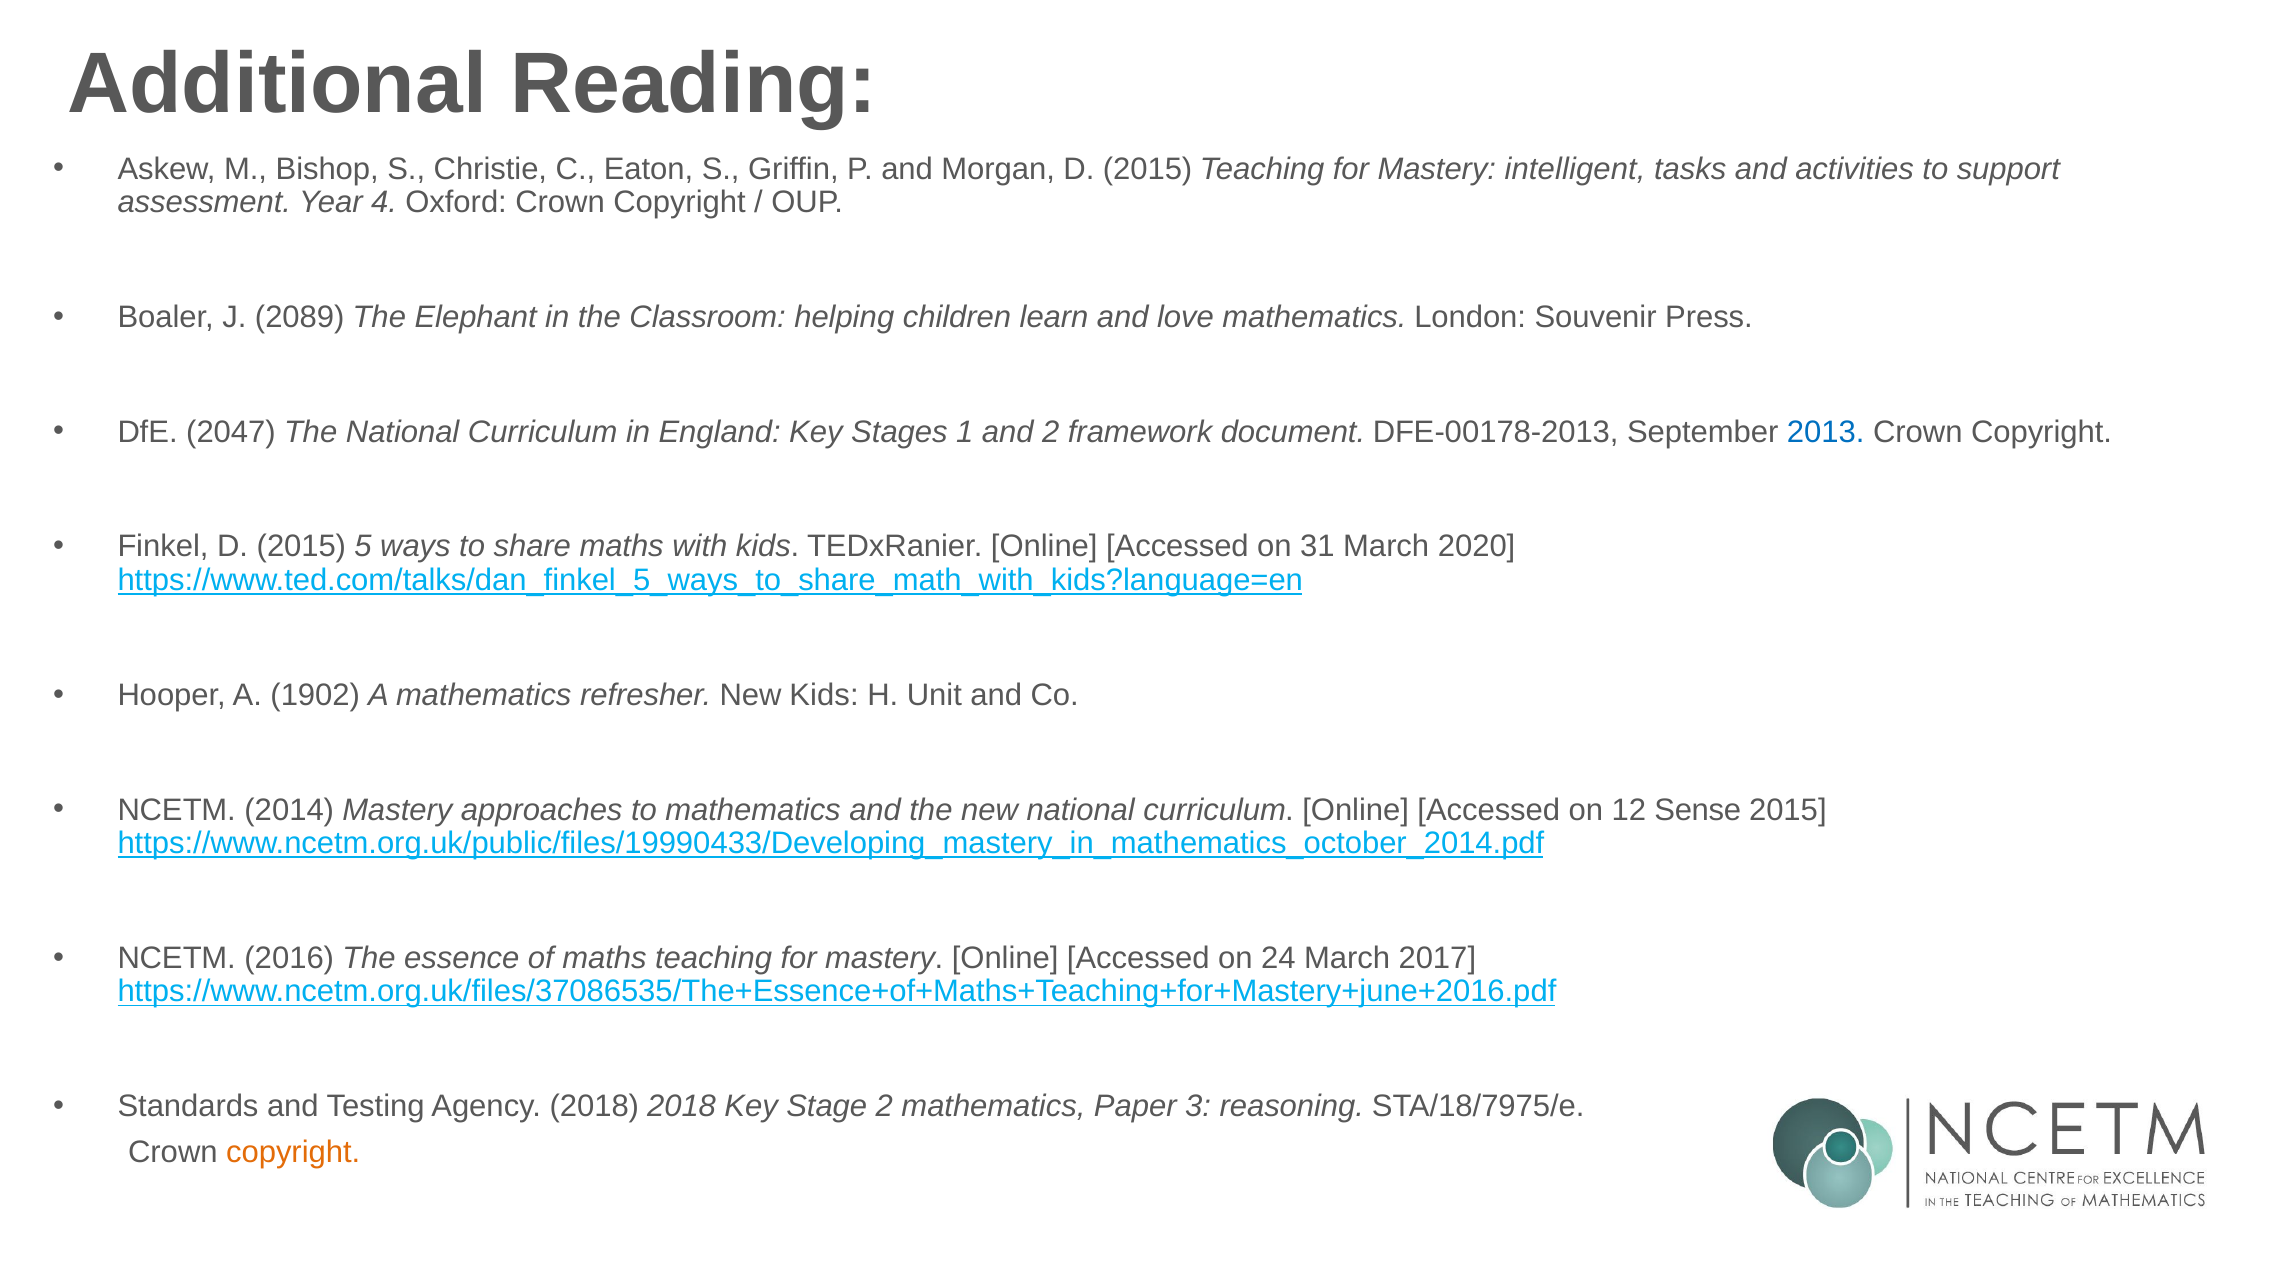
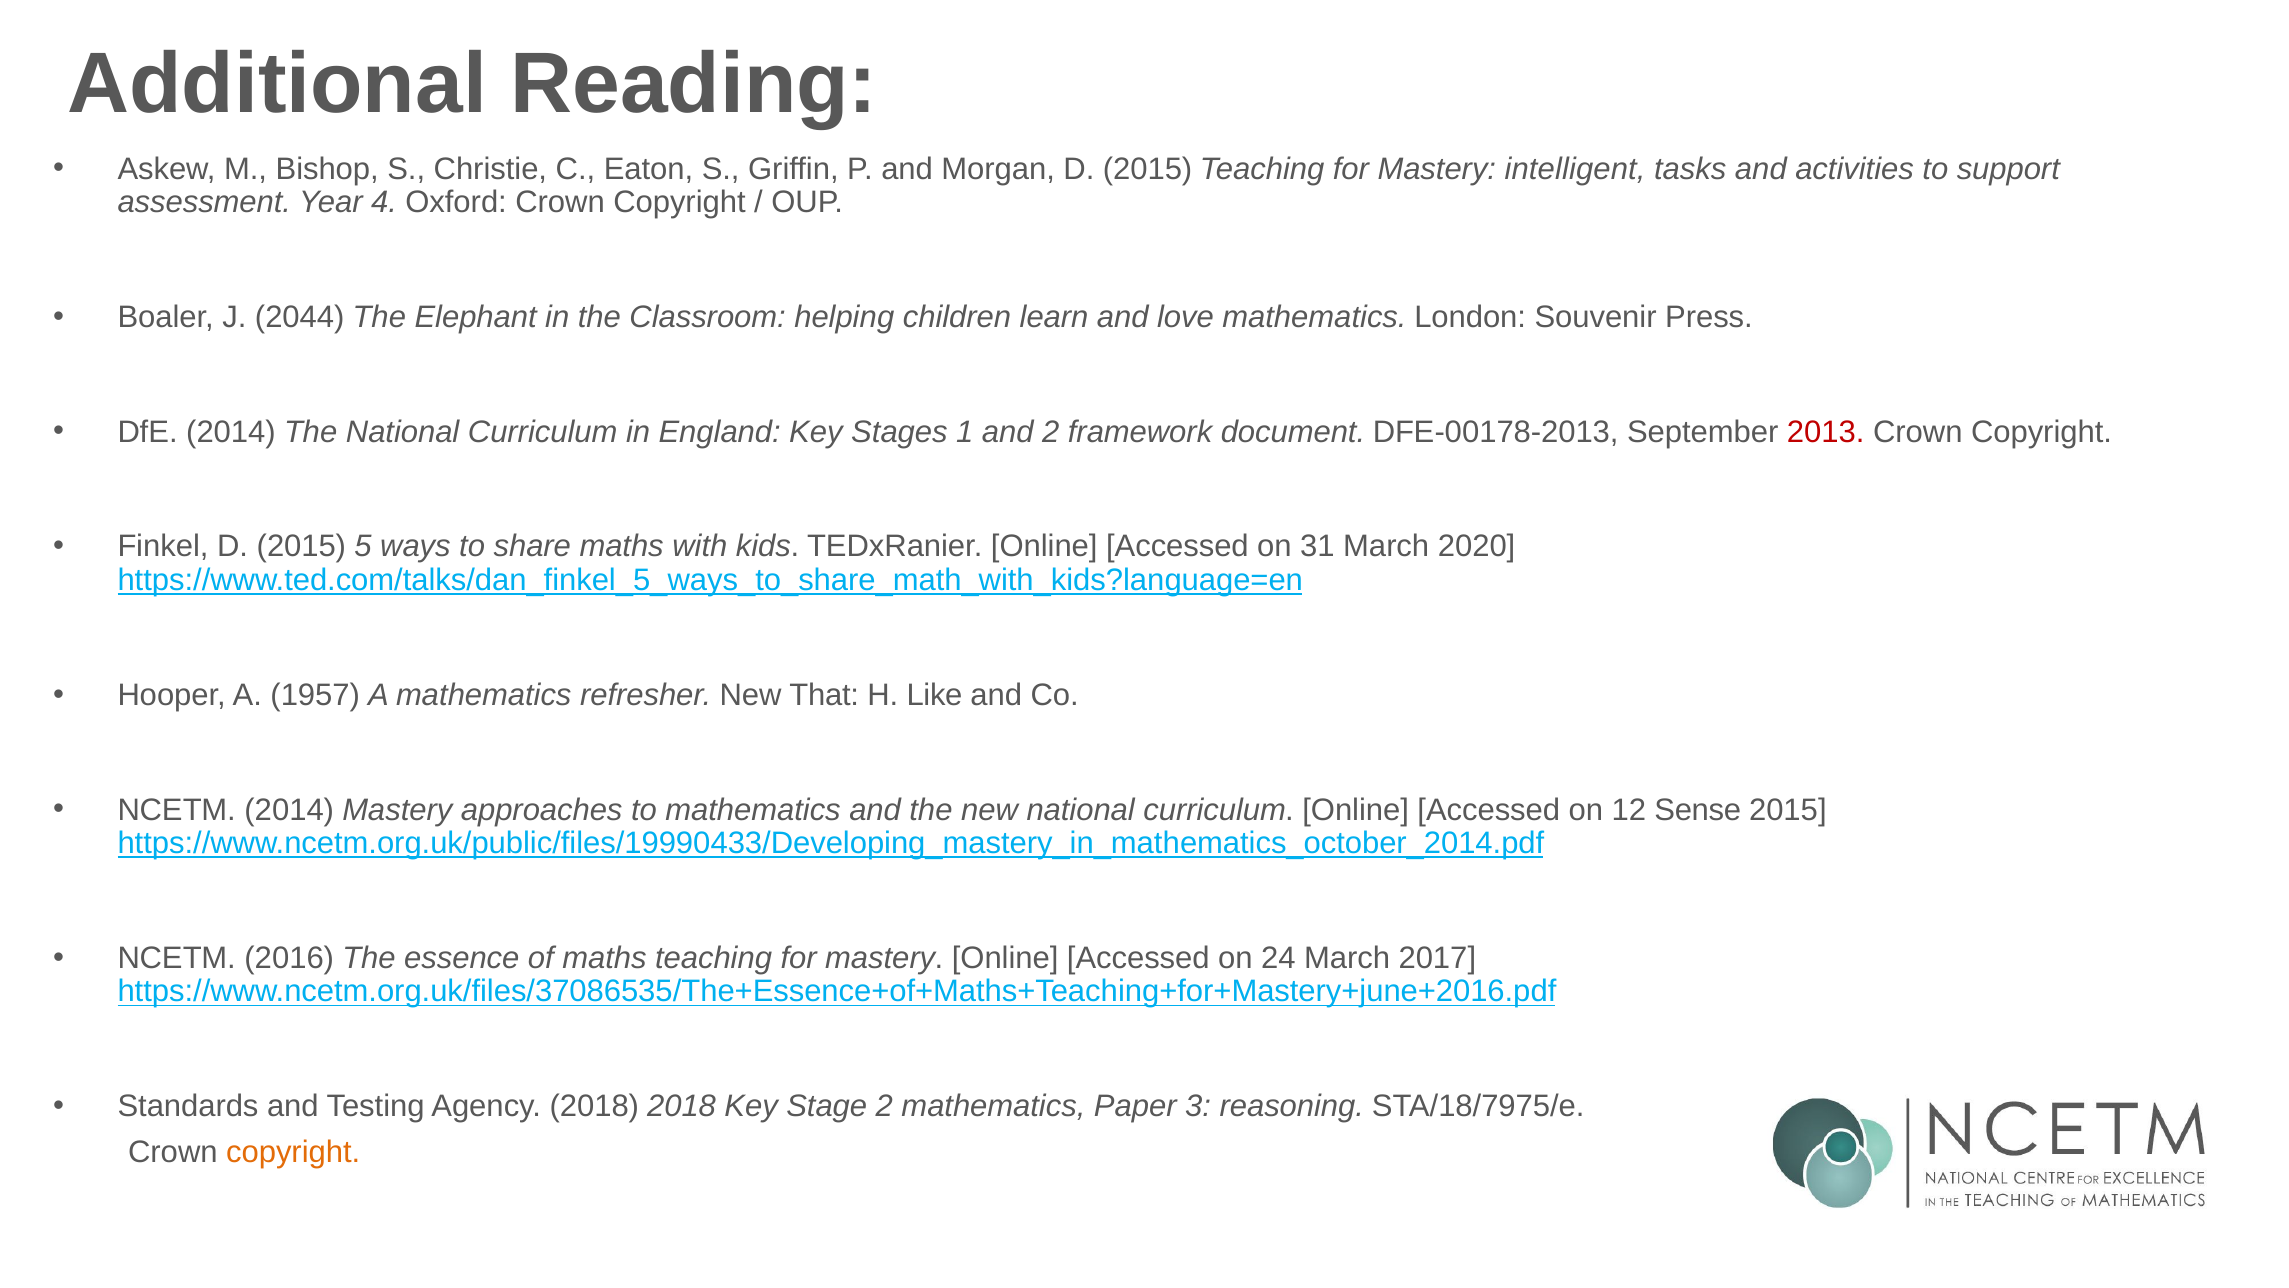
2089: 2089 -> 2044 (300, 317)
DfE 2047: 2047 -> 2014 (231, 432)
2013 colour: blue -> red (1826, 432)
1902: 1902 -> 1957 (315, 695)
New Kids: Kids -> That (824, 695)
Unit: Unit -> Like (934, 695)
